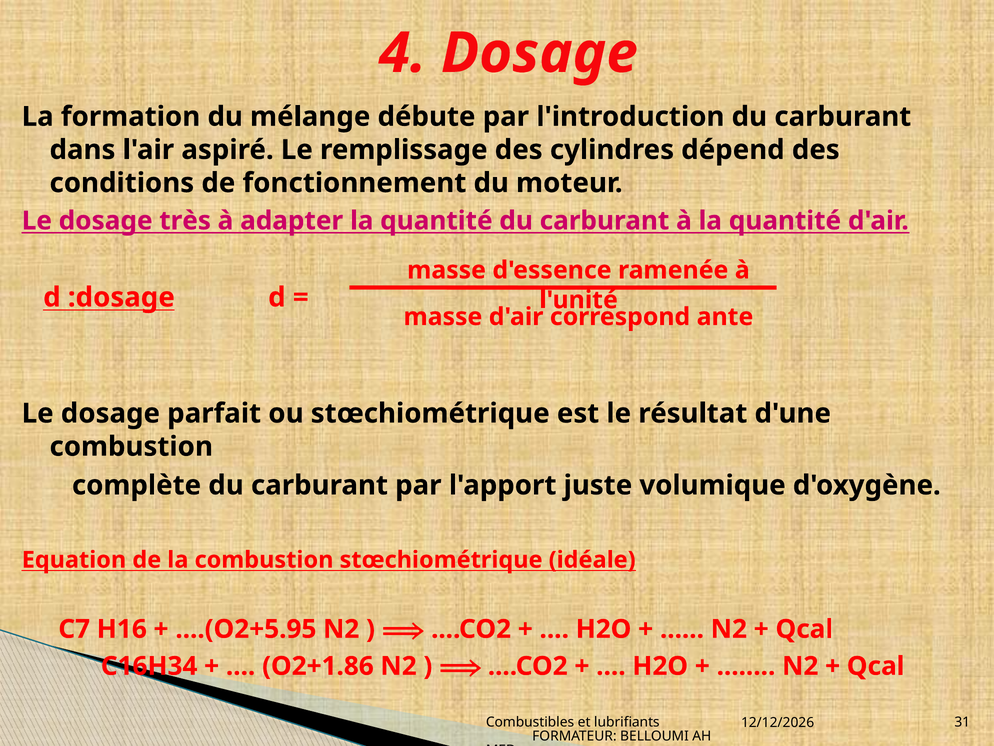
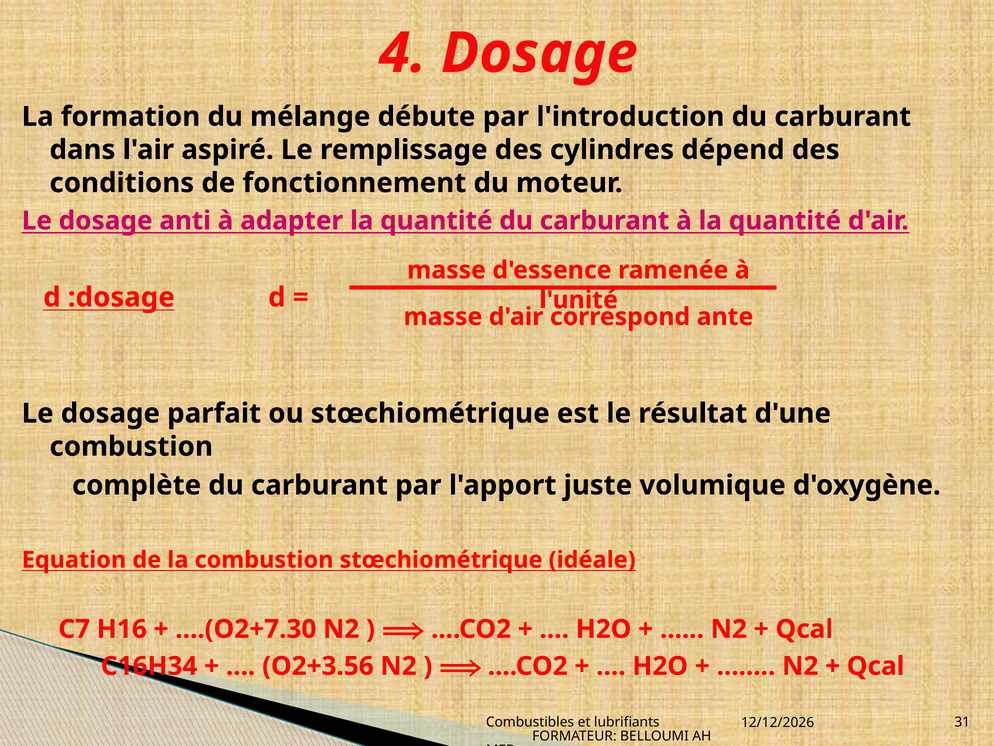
très: très -> anti (185, 221)
....(O2+5.95: ....(O2+5.95 -> ....(O2+7.30 (246, 629)
O2+1.86: O2+1.86 -> O2+3.56 (318, 666)
